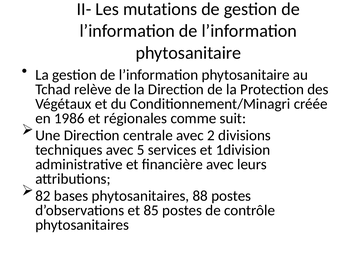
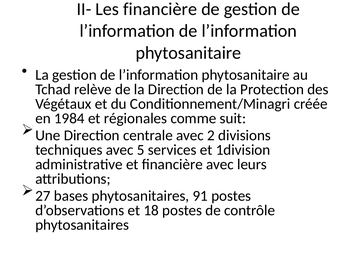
Les mutations: mutations -> financière (160, 9)
1986: 1986 -> 1984 (69, 118)
82: 82 -> 27 (43, 196)
88: 88 -> 91 (200, 196)
85: 85 -> 18 (151, 210)
